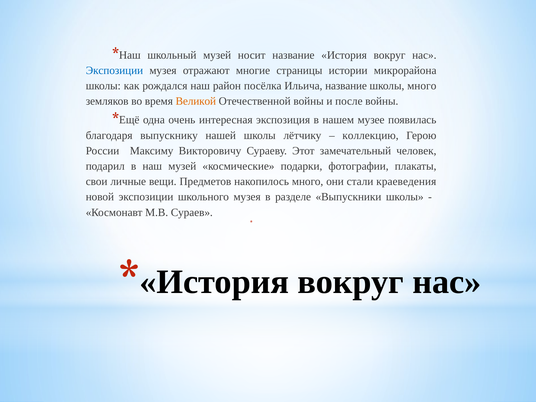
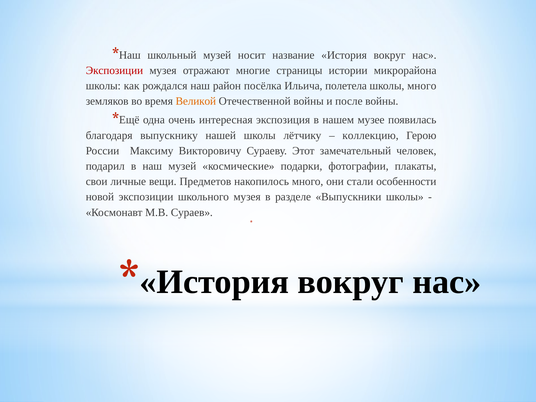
Экспозиции colour: blue -> red (114, 70)
Ильича название: название -> полетела (346, 86)
краеведения: краеведения -> особенности (406, 182)
